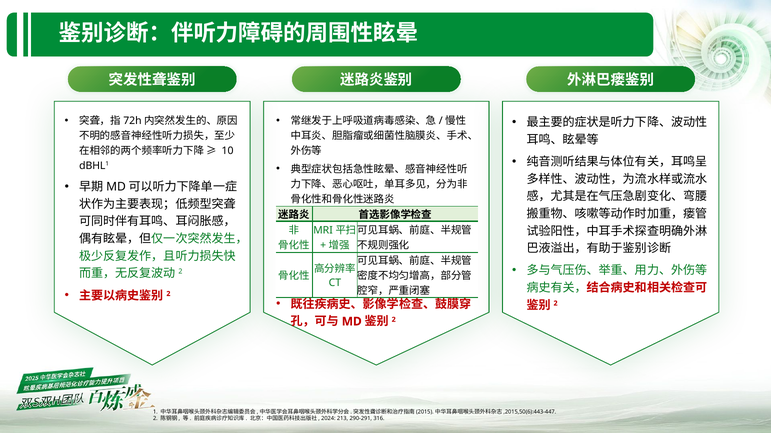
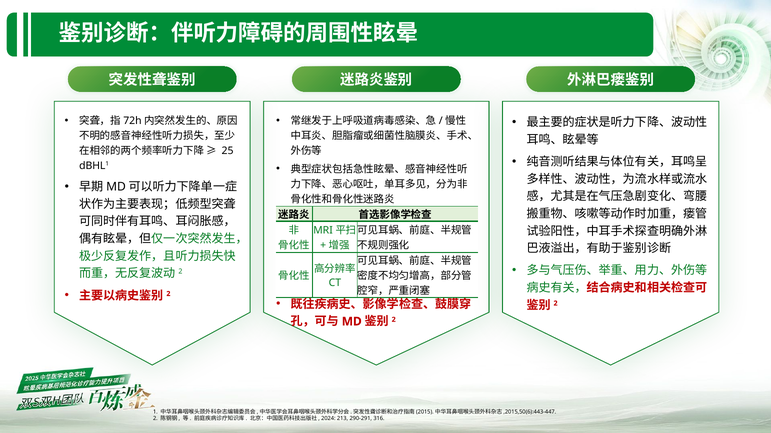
10: 10 -> 25 (228, 151)
